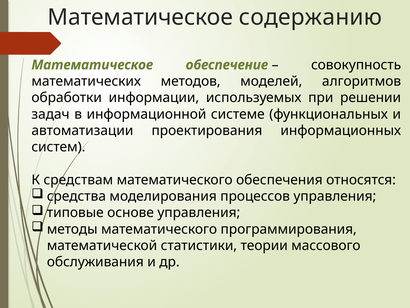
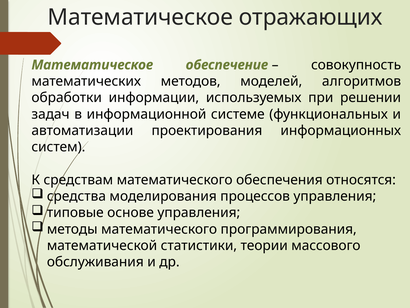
содержанию: содержанию -> отражающих (311, 17)
